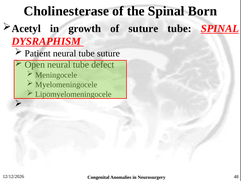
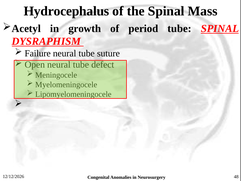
Cholinesterase: Cholinesterase -> Hydrocephalus (66, 11)
Born: Born -> Mass (203, 11)
of suture: suture -> period (143, 28)
Patient: Patient -> Failure (38, 53)
